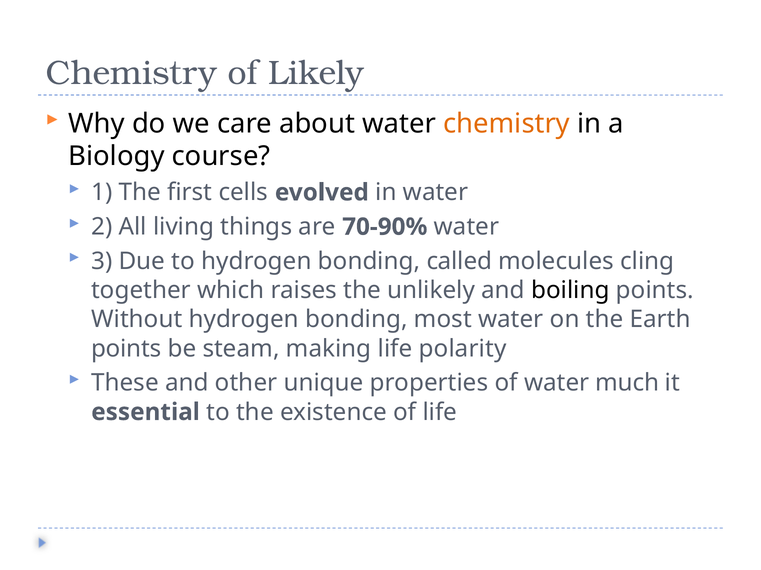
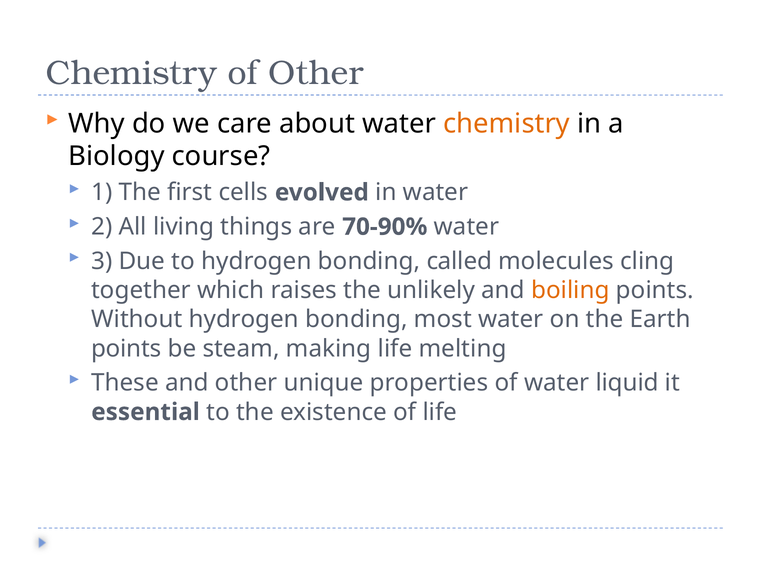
of Likely: Likely -> Other (316, 73)
boiling colour: black -> orange (570, 291)
polarity: polarity -> melting (463, 349)
much: much -> liquid (627, 383)
